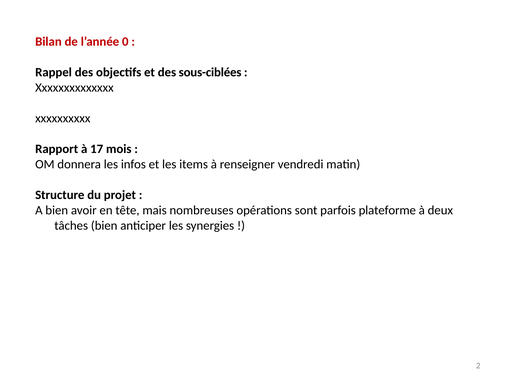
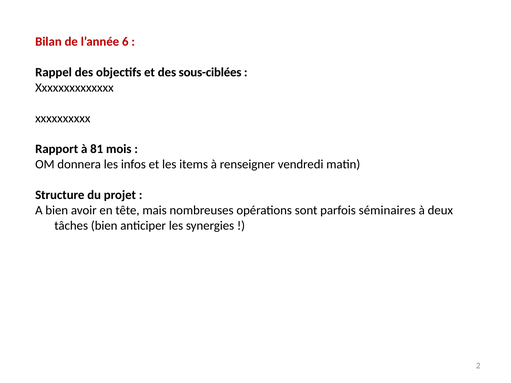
0: 0 -> 6 (125, 42)
17: 17 -> 81 (97, 149)
plateforme: plateforme -> séminaires (387, 210)
